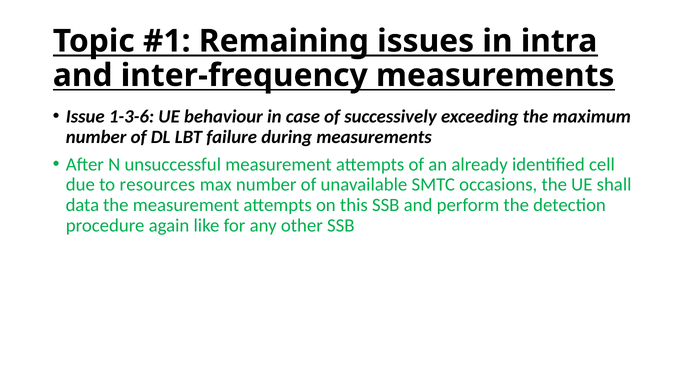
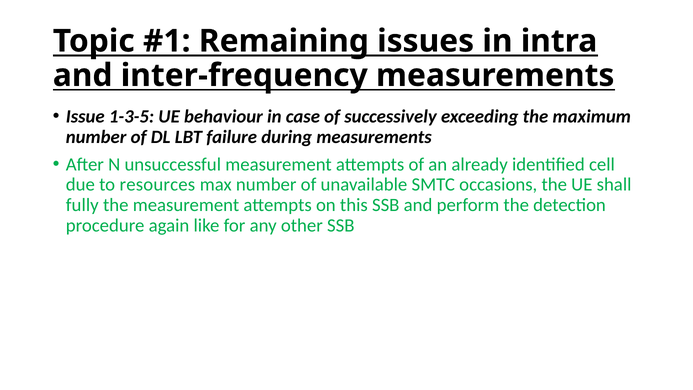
1-3-6: 1-3-6 -> 1-3-5 (132, 116)
data: data -> fully (82, 205)
